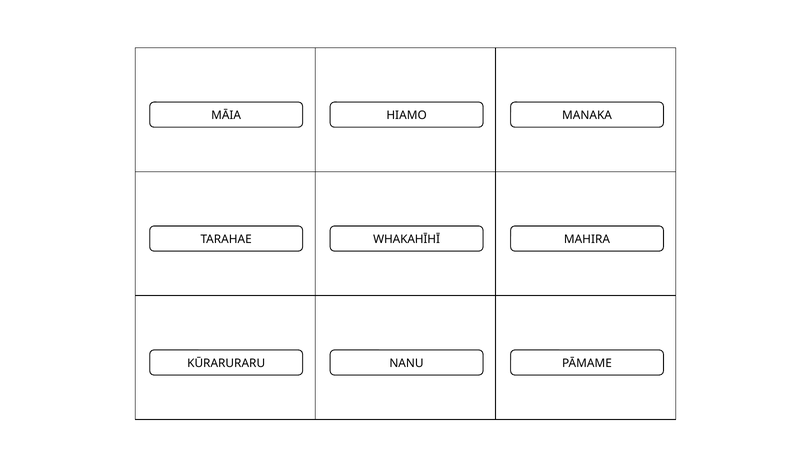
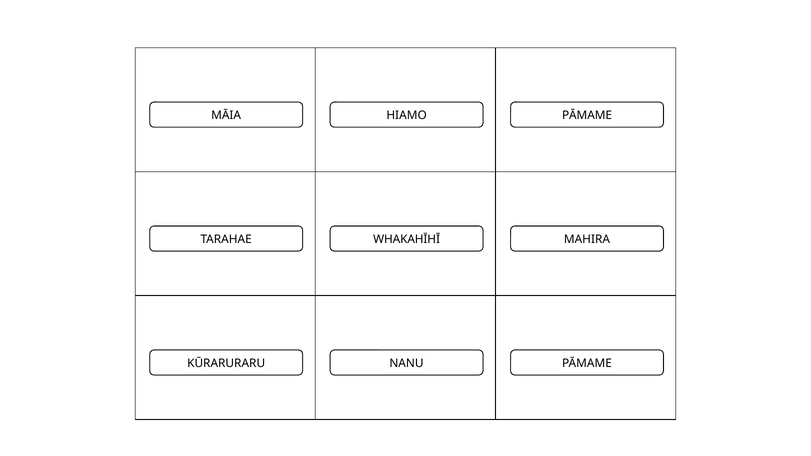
MANAKA: MANAKA -> PĀMAME (587, 115)
